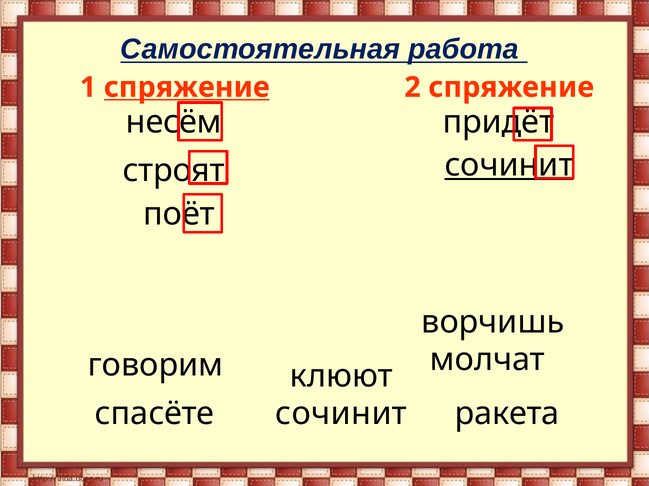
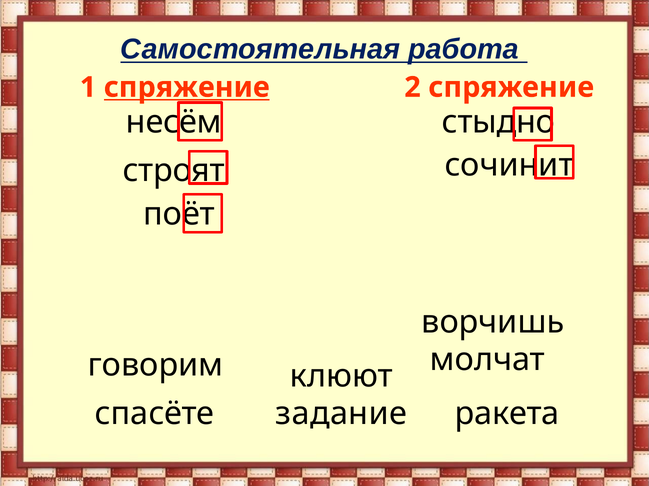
придёт: придёт -> стыдно (498, 122)
сочинит underline: present -> none (509, 166)
сочинит: сочинит -> задание (341, 414)
